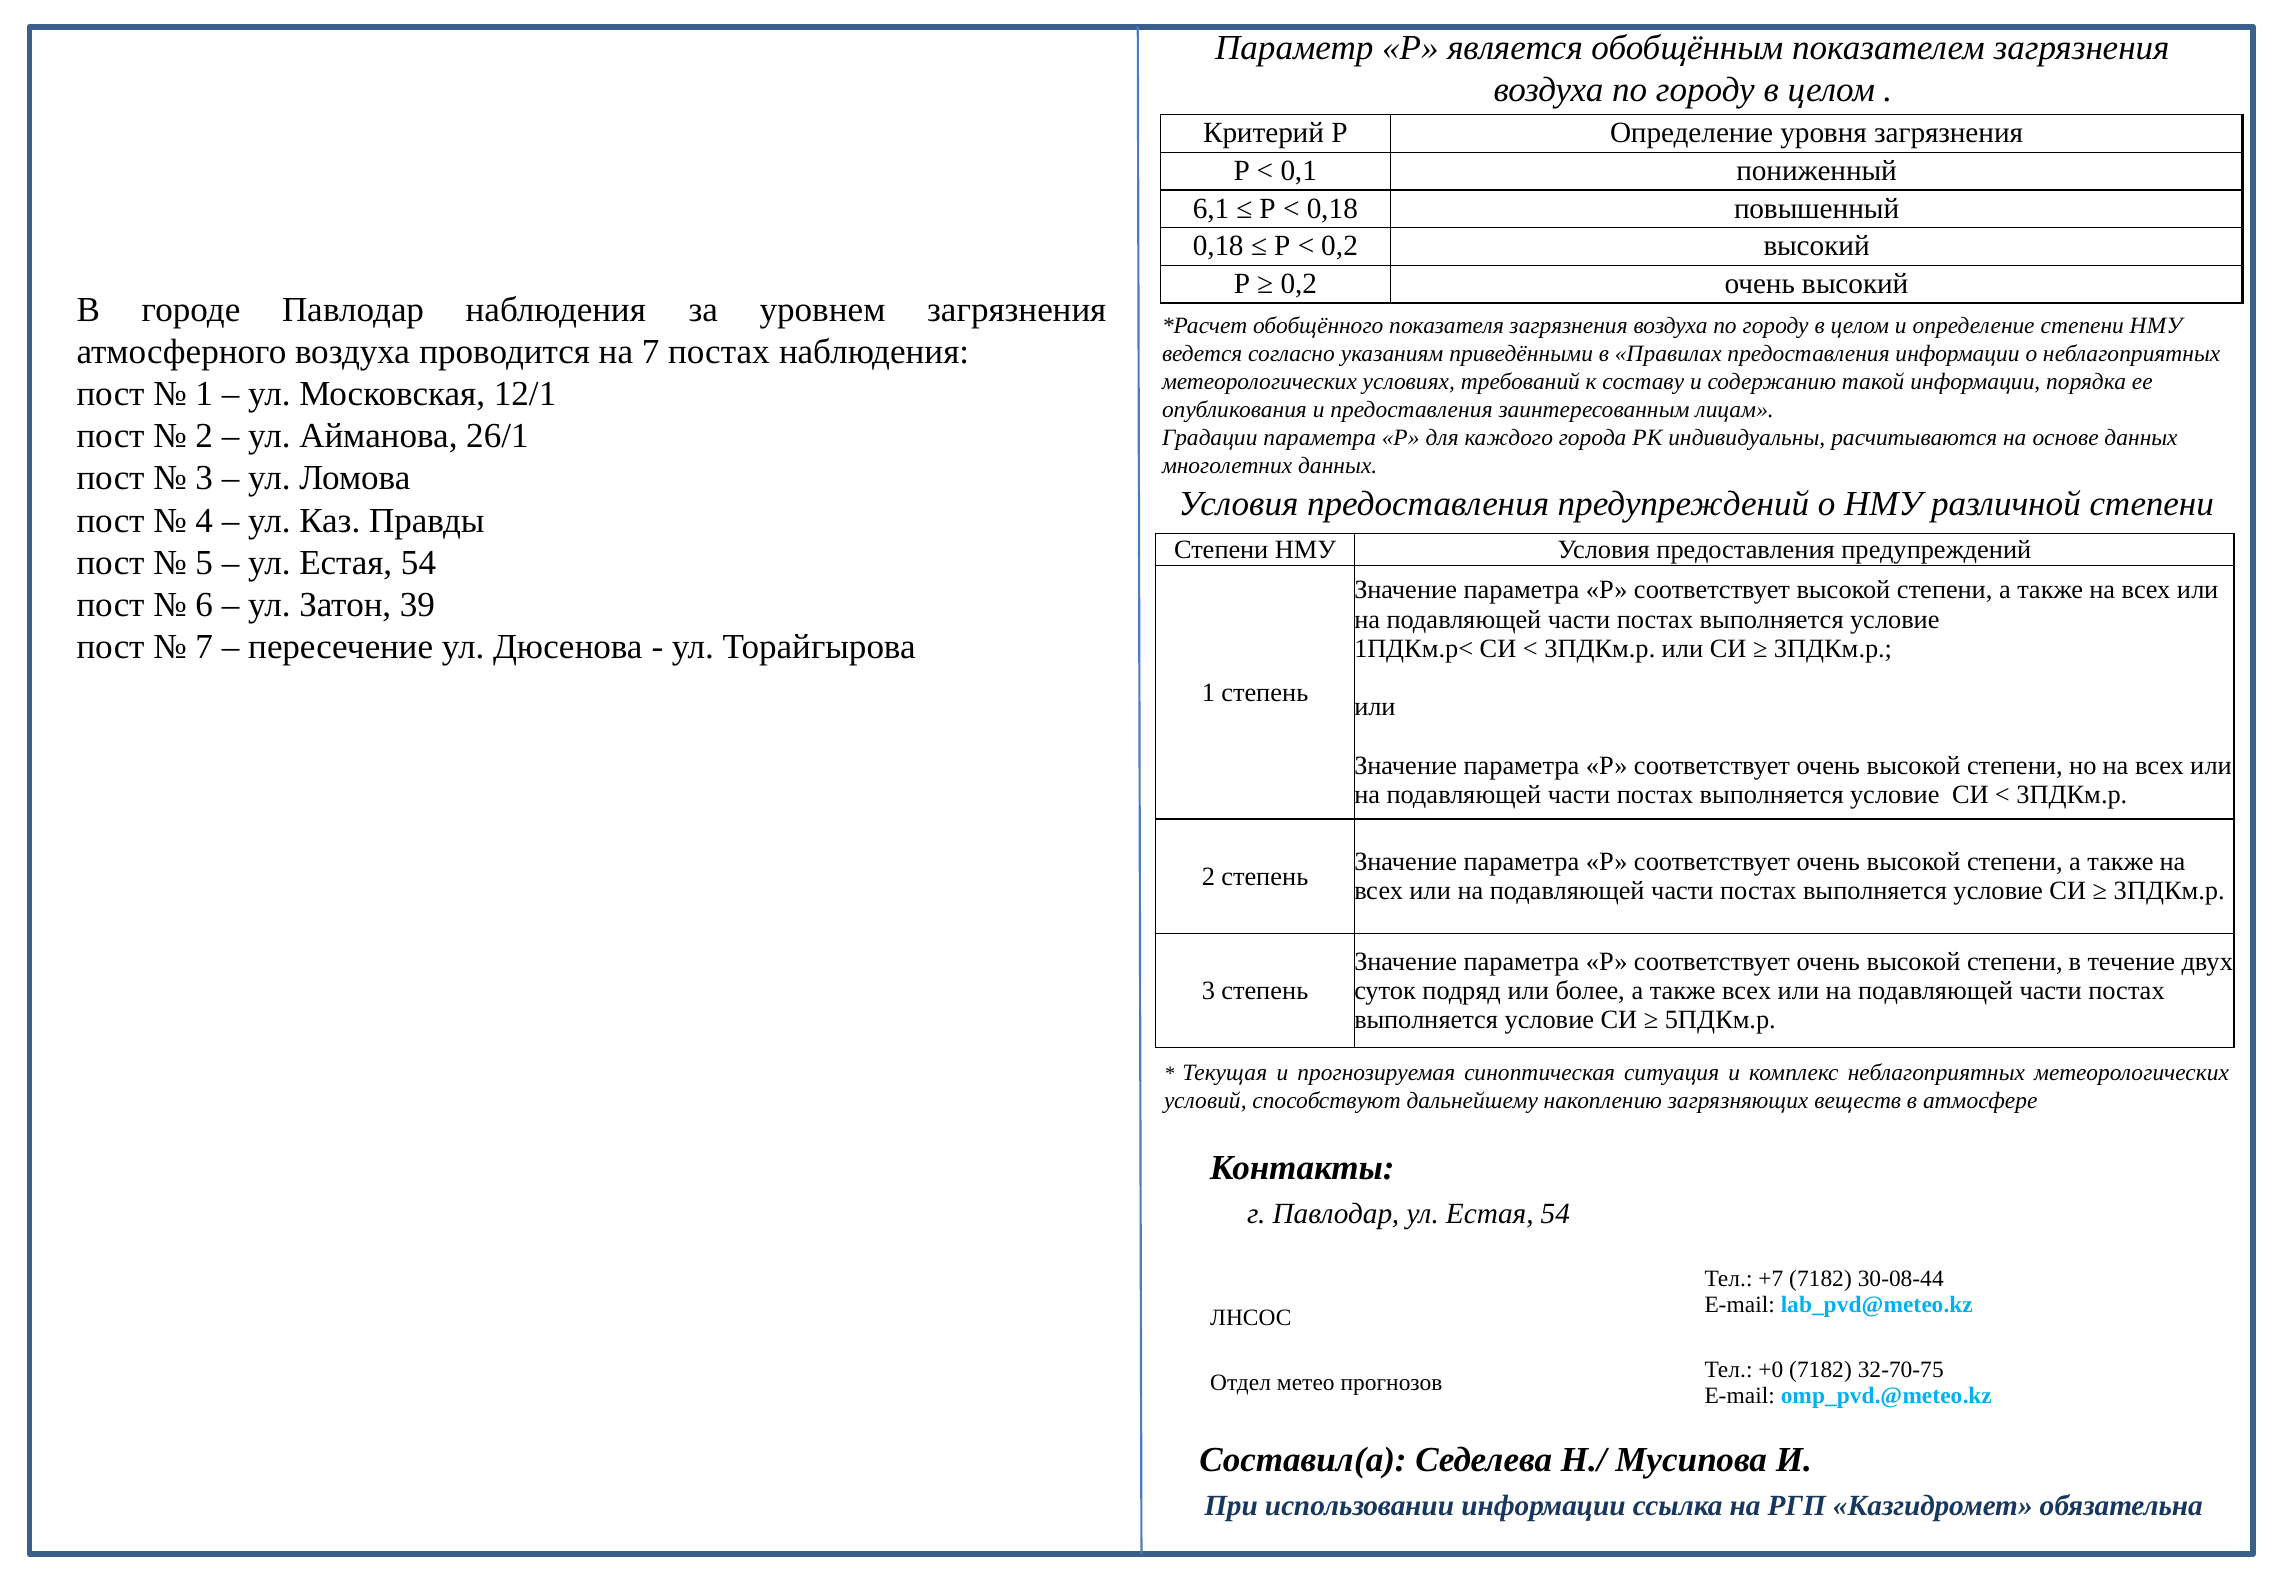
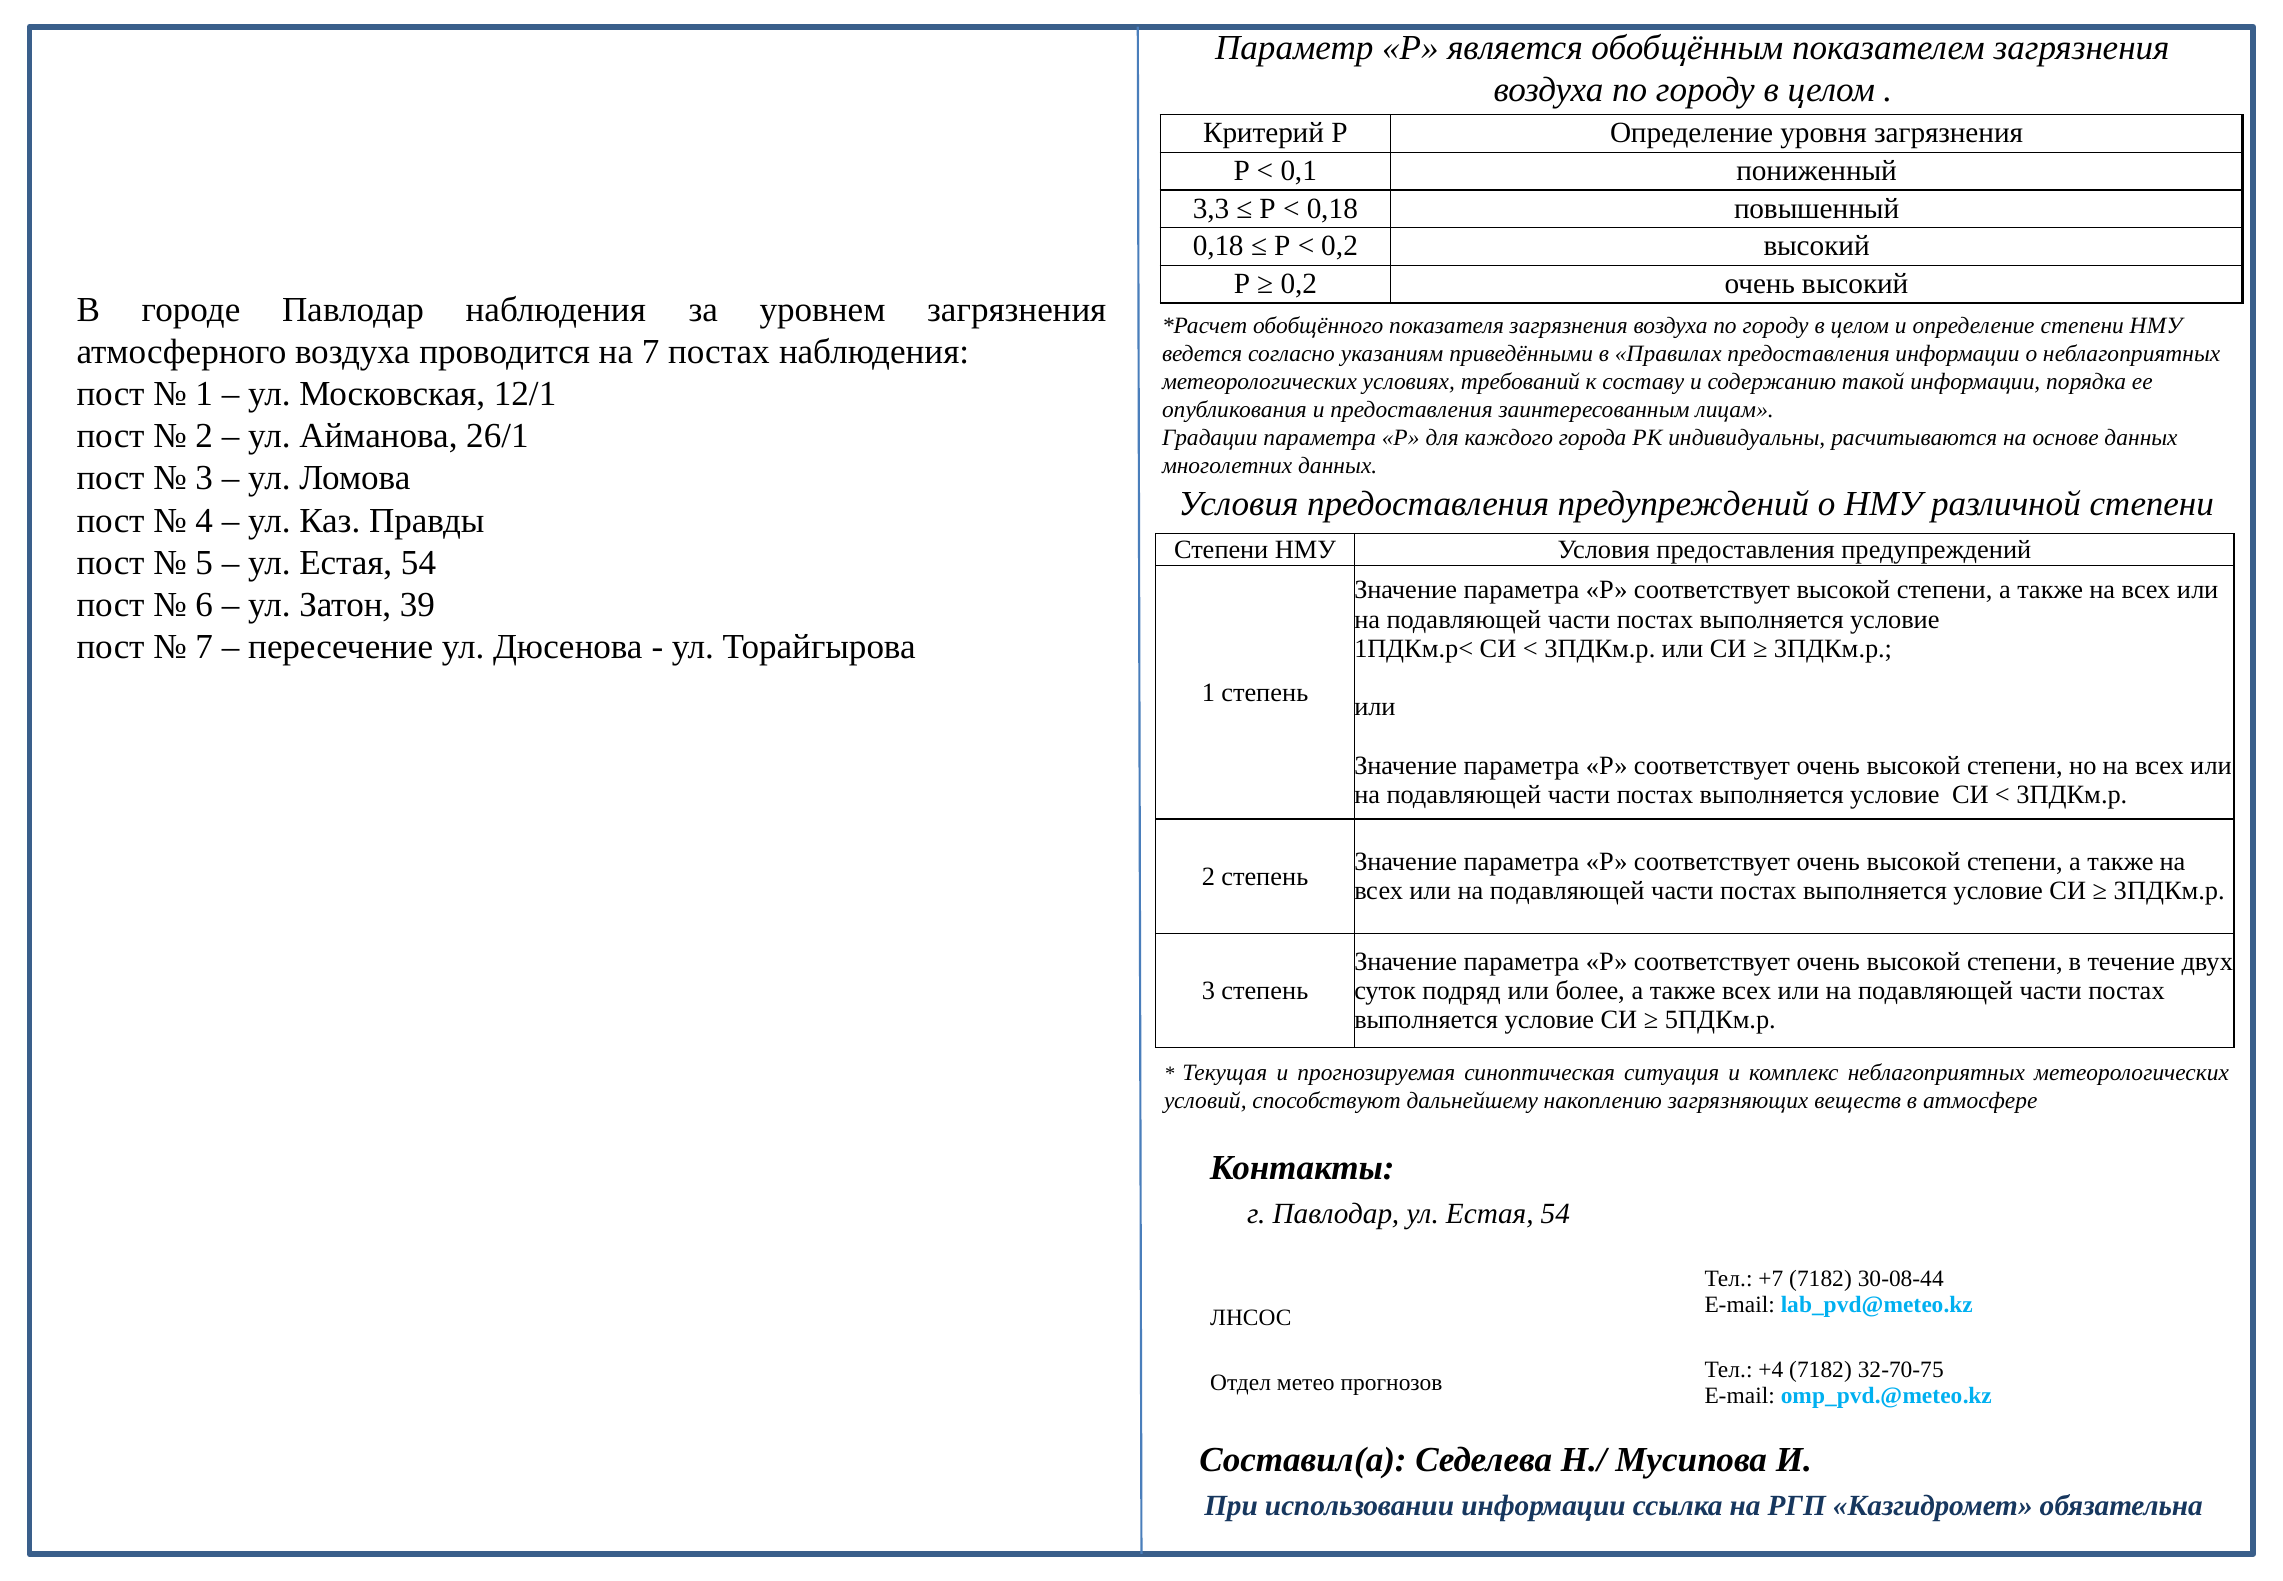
6,1: 6,1 -> 3,3 (1211, 209)
+0: +0 -> +4 (1771, 1369)
